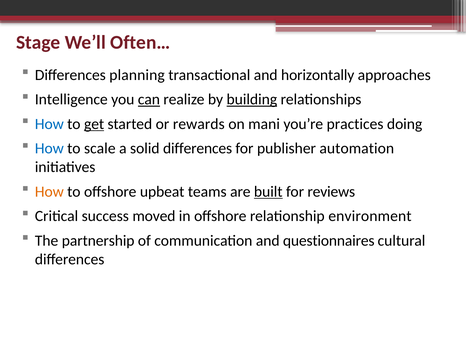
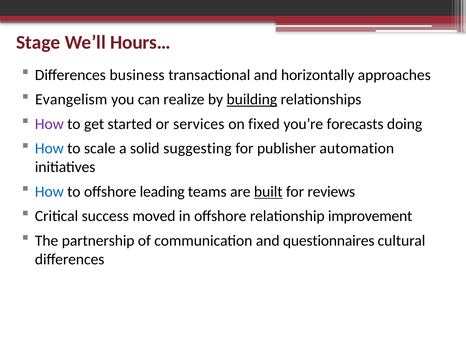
Often…: Often… -> Hours… (140, 42)
planning: planning -> business (137, 75)
Intelligence: Intelligence -> Evangelism (71, 99)
can underline: present -> none (149, 99)
How colour: blue -> purple (49, 124)
get underline: present -> none (94, 124)
rewards: rewards -> services (199, 124)
mani: mani -> fixed (264, 124)
practices: practices -> forecasts (355, 124)
solid differences: differences -> suggesting (197, 148)
How colour: orange -> blue (49, 191)
upbeat: upbeat -> leading (162, 191)
environment: environment -> improvement (370, 216)
